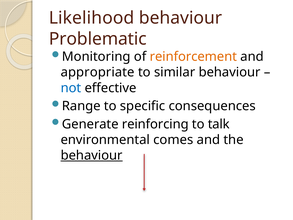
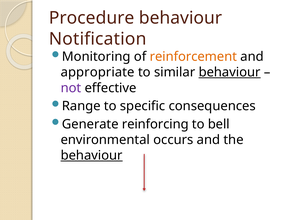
Likelihood: Likelihood -> Procedure (92, 18)
Problematic: Problematic -> Notification (98, 39)
behaviour underline: none -> present (230, 72)
not colour: blue -> purple (71, 88)
talk: talk -> bell (219, 124)
comes: comes -> occurs (173, 140)
